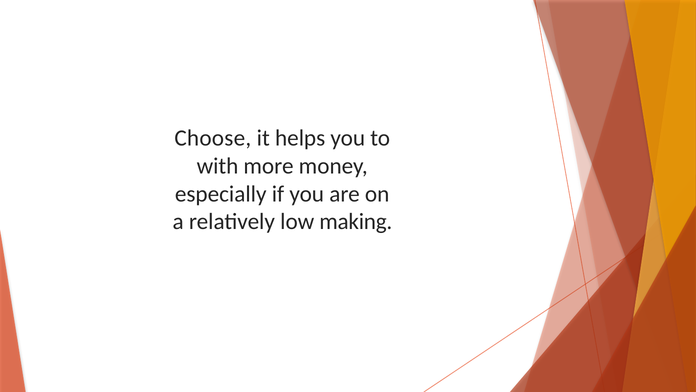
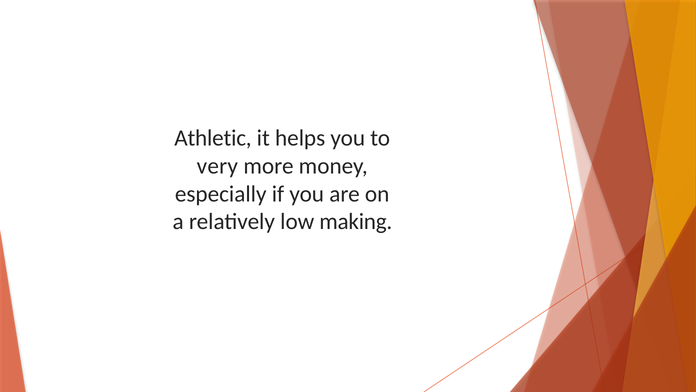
Choose: Choose -> Athletic (213, 138)
with: with -> very (217, 166)
